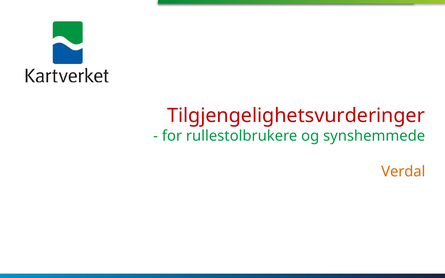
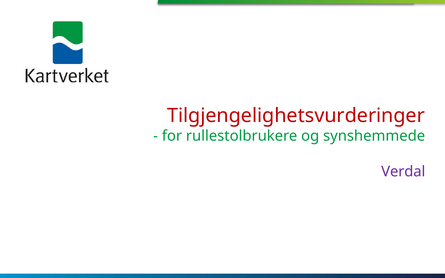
Verdal colour: orange -> purple (403, 172)
